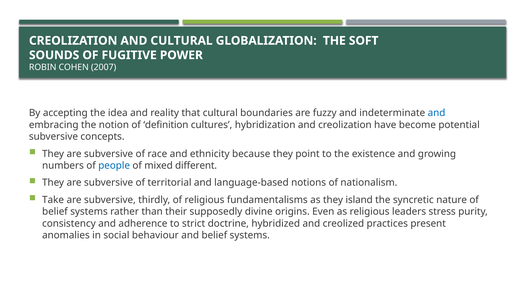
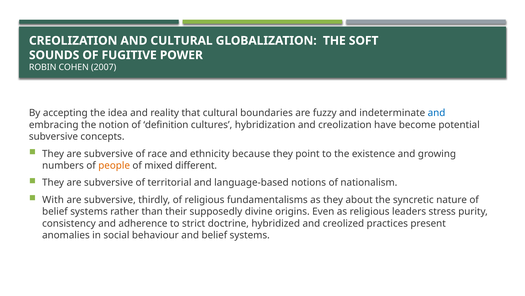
people colour: blue -> orange (114, 165)
Take: Take -> With (53, 199)
island: island -> about (359, 199)
